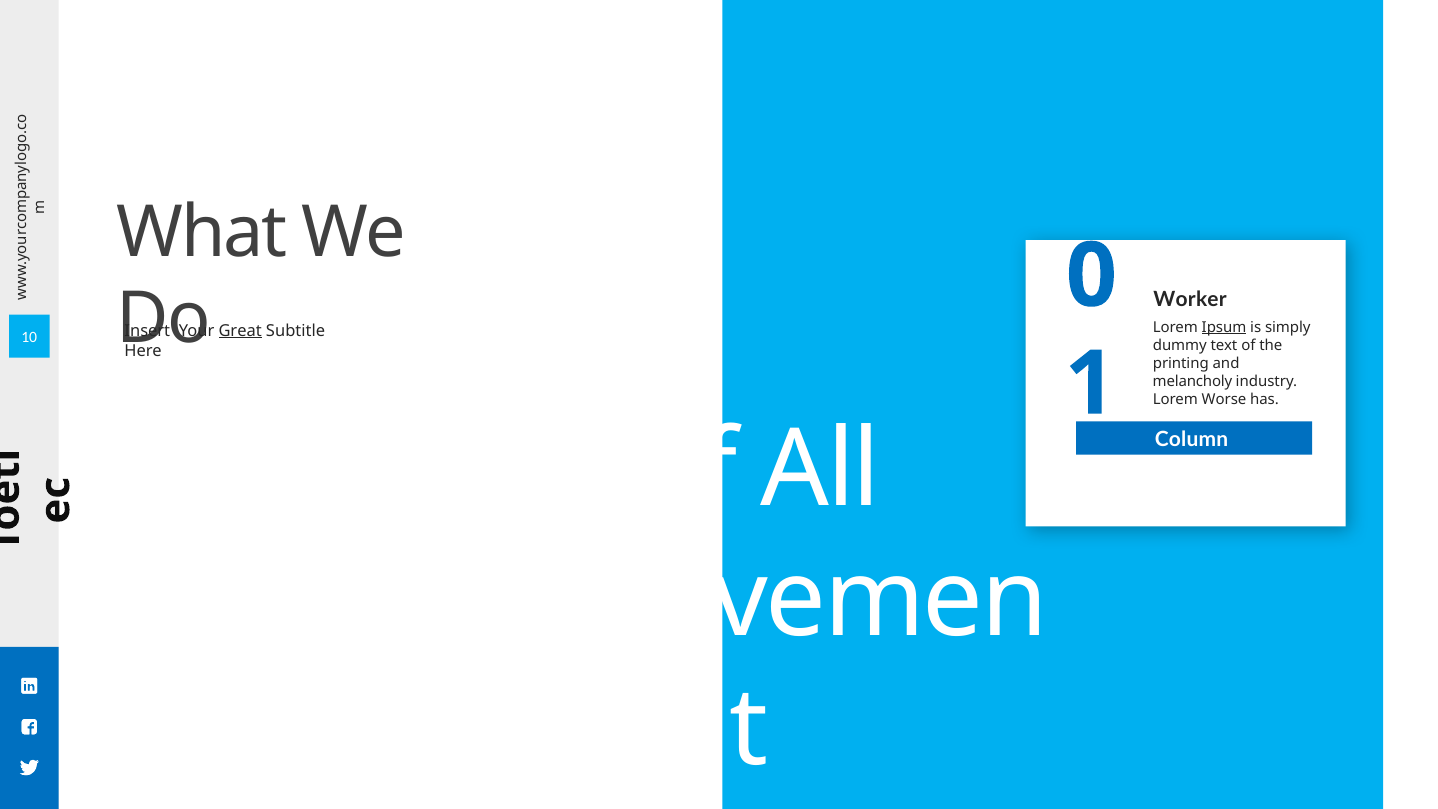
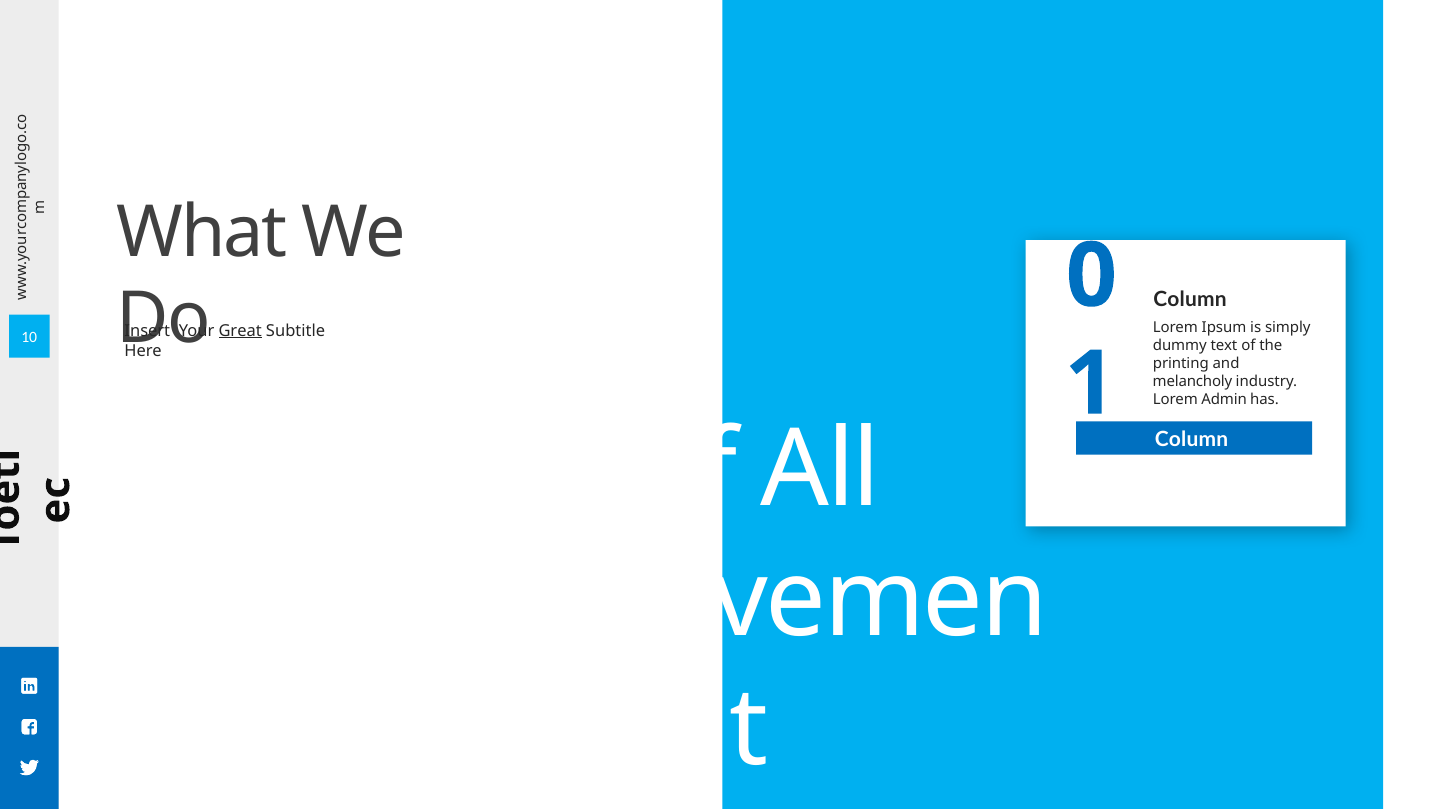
Worker: Worker -> Column (1190, 299)
Ipsum underline: present -> none (1224, 327)
Worse: Worse -> Admin (1224, 399)
